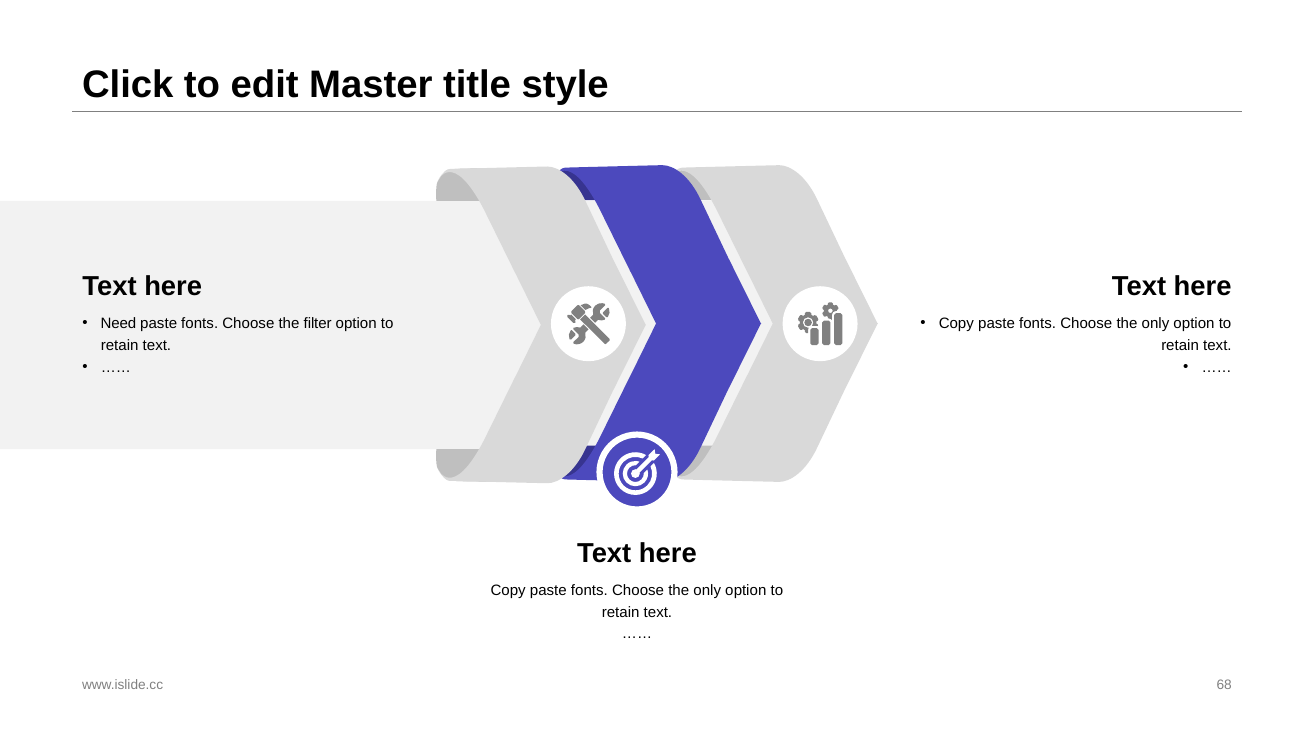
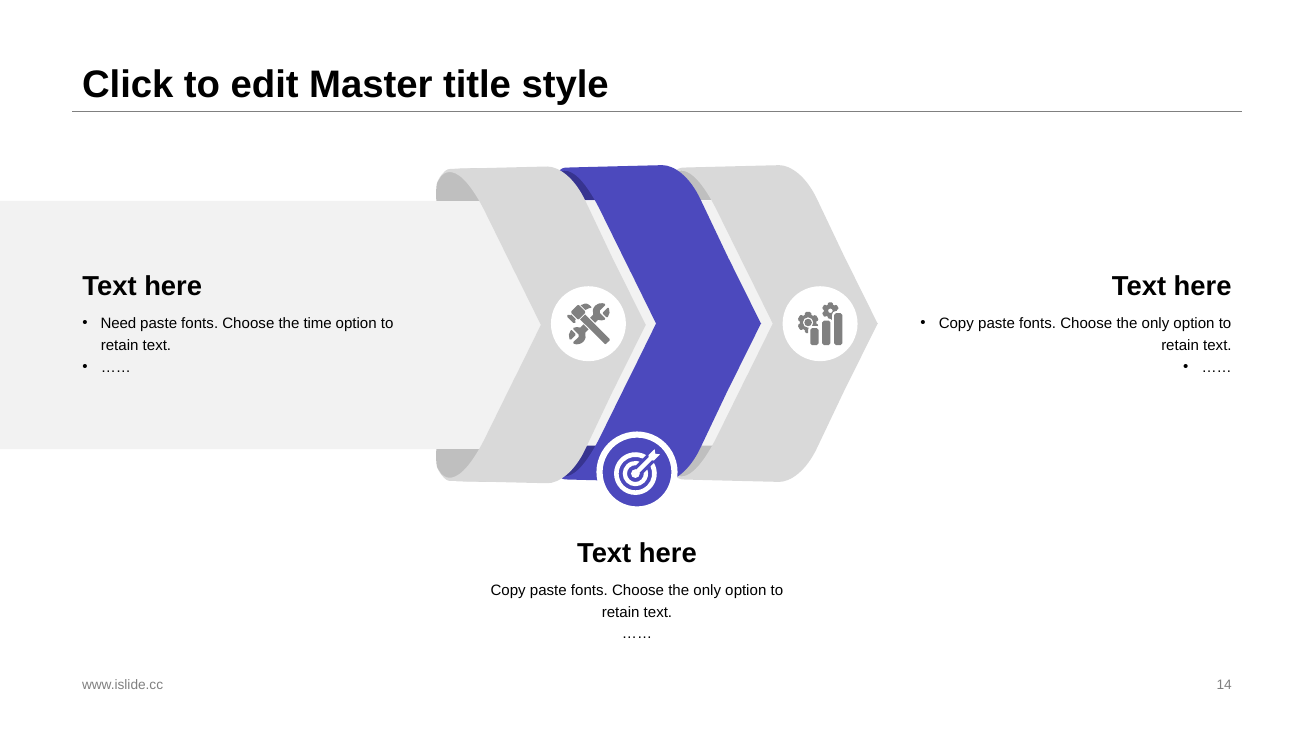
filter: filter -> time (318, 324)
68: 68 -> 14 (1224, 685)
